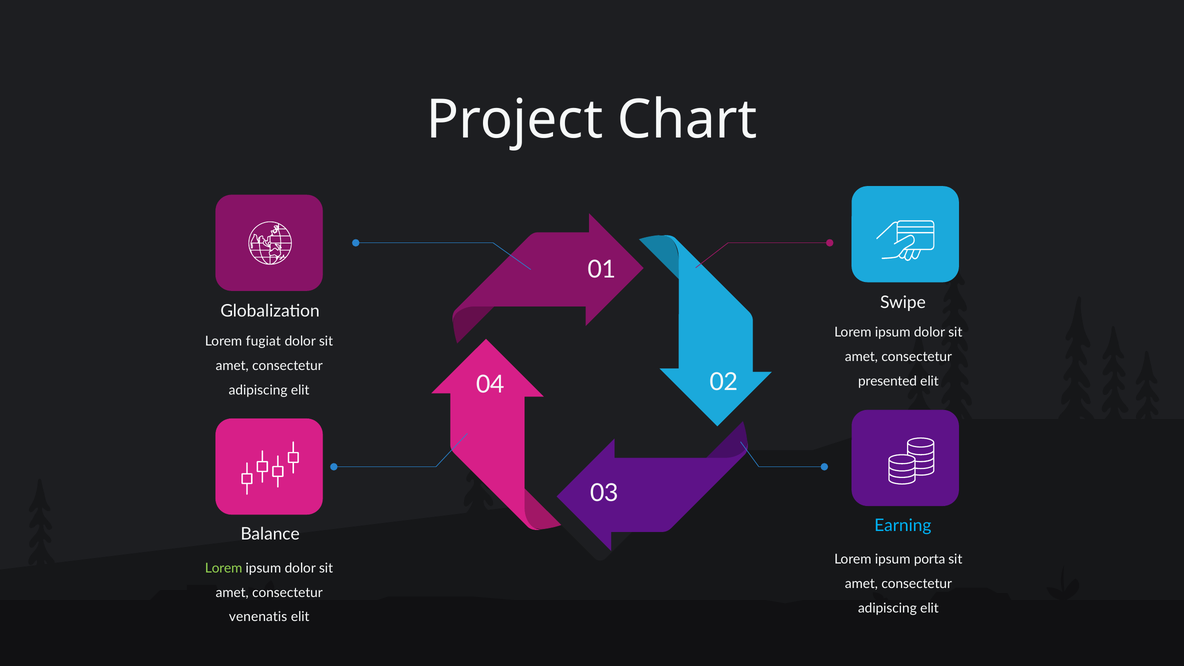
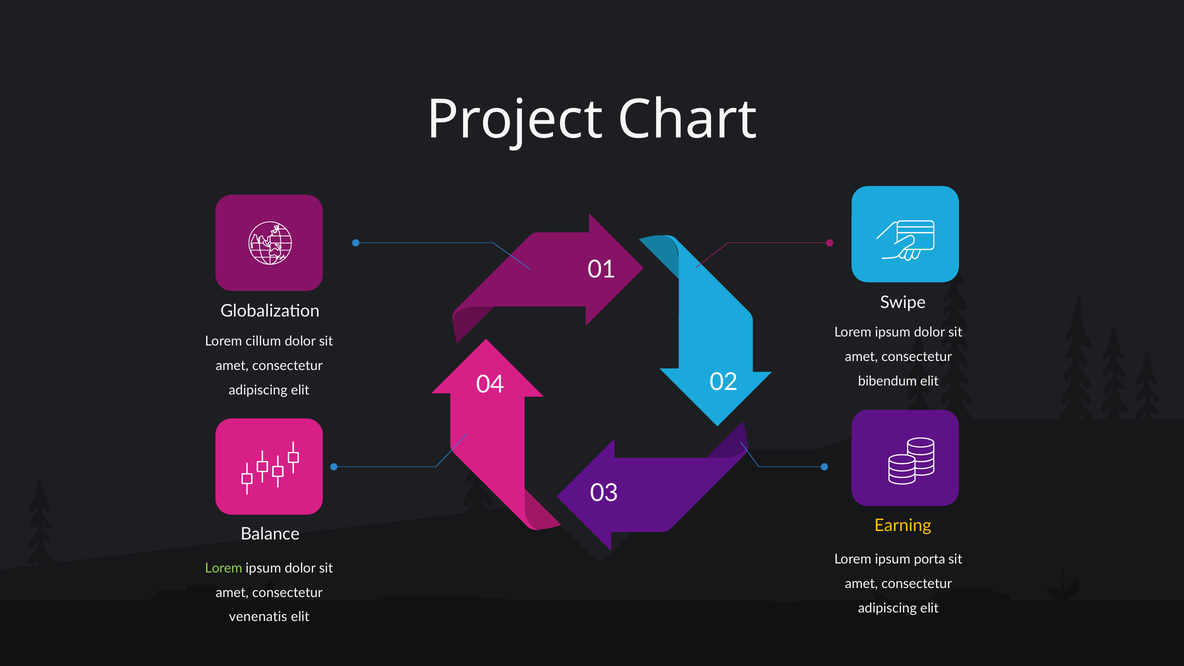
fugiat: fugiat -> cillum (263, 341)
presented: presented -> bibendum (887, 381)
Earning colour: light blue -> yellow (903, 526)
